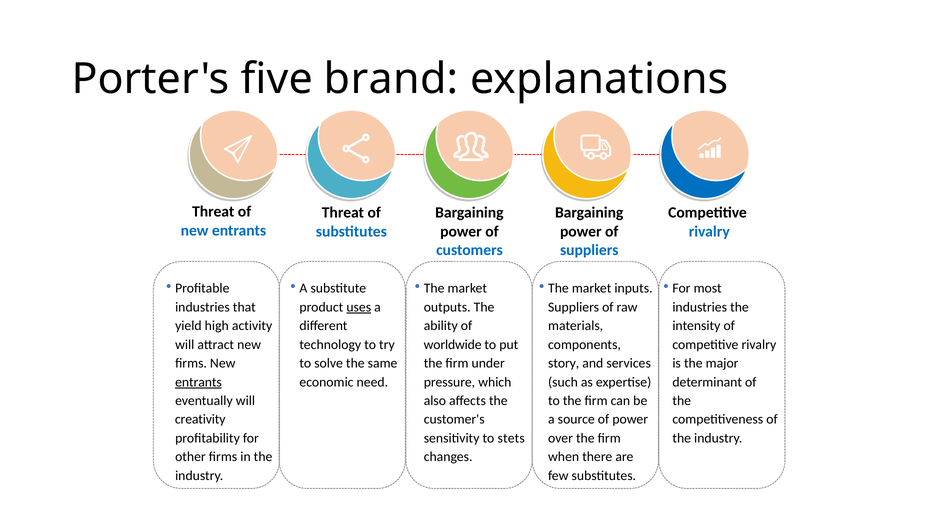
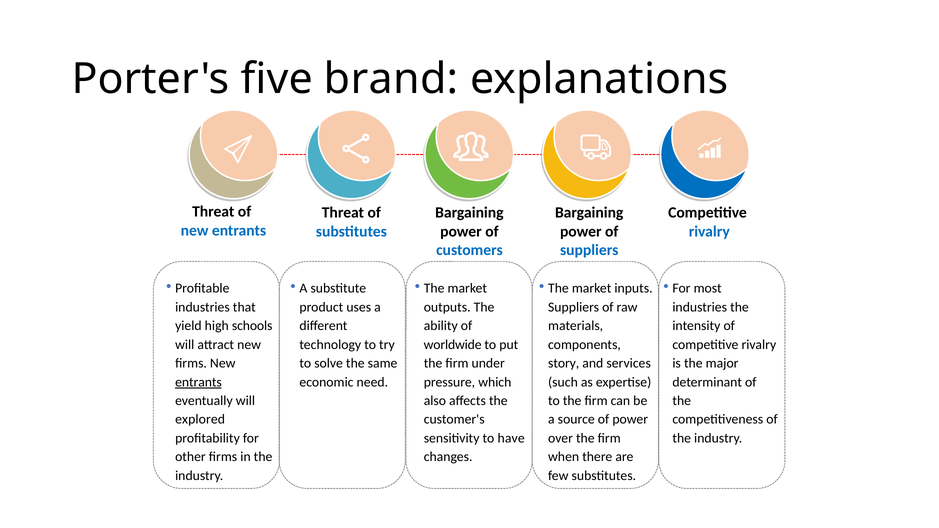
uses underline: present -> none (359, 307)
activity: activity -> schools (252, 326)
creativity: creativity -> explored (200, 420)
stets: stets -> have (511, 438)
